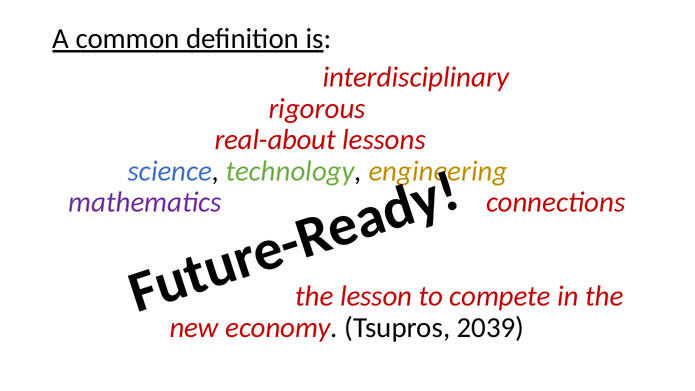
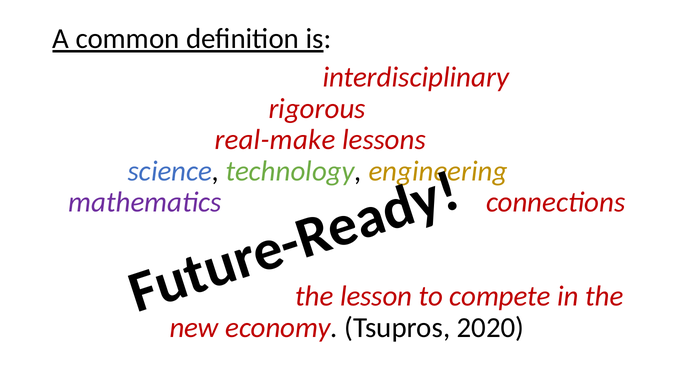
real-about: real-about -> real-make (275, 140)
2039: 2039 -> 2020 (490, 327)
